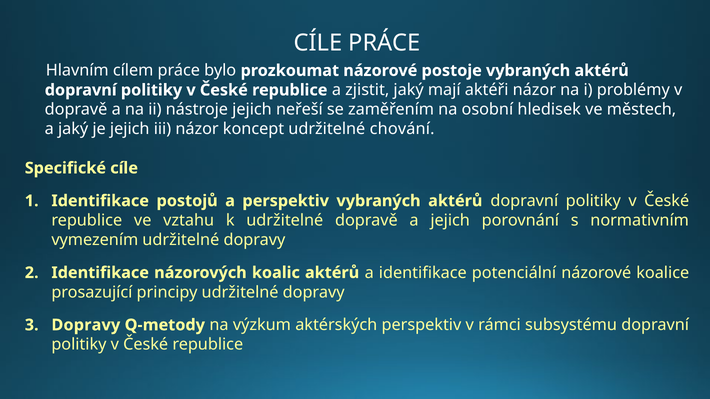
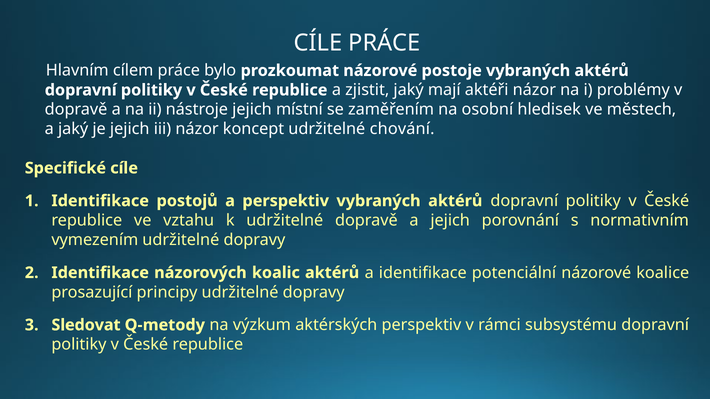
neřeší: neřeší -> místní (299, 110)
Dopravy: Dopravy -> Sledovat (86, 325)
